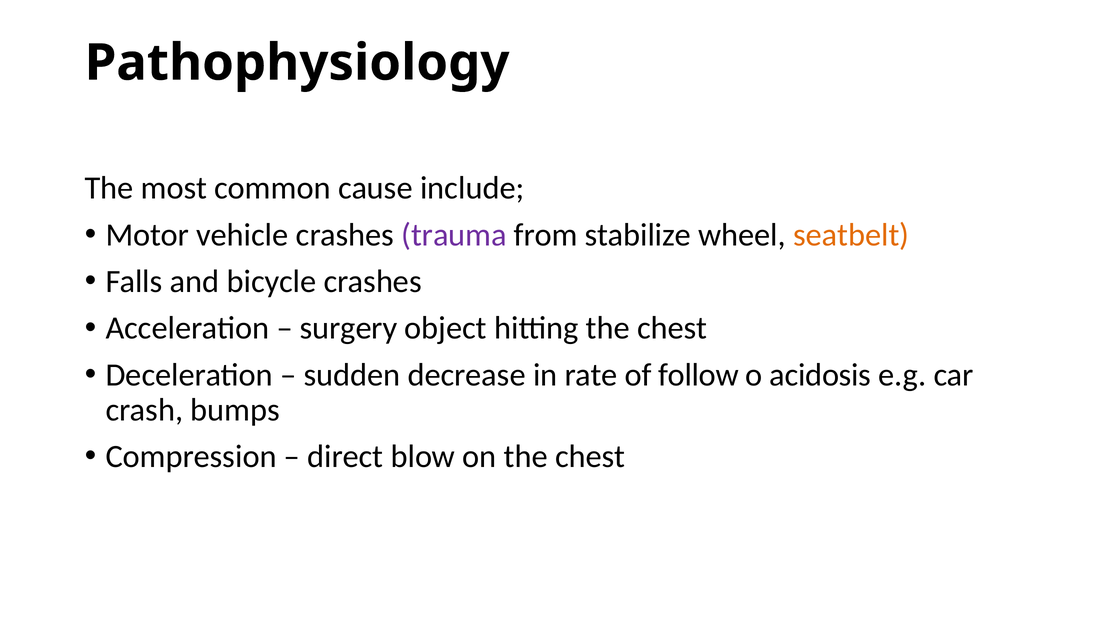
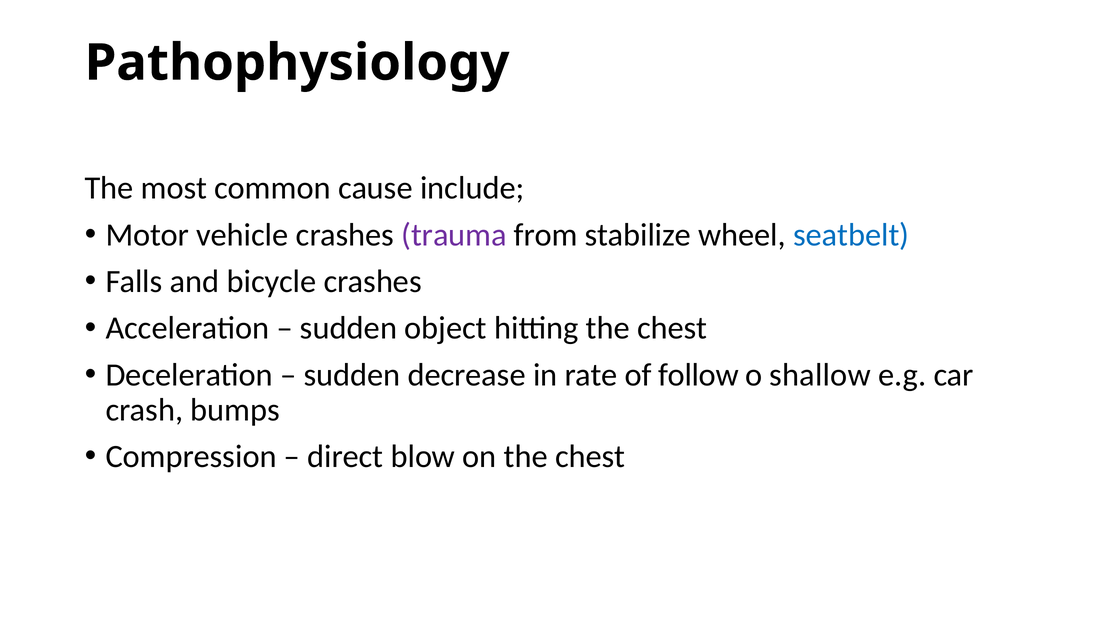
seatbelt colour: orange -> blue (851, 235)
surgery: surgery -> sudden (349, 328)
acidosis: acidosis -> shallow (820, 375)
